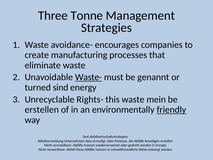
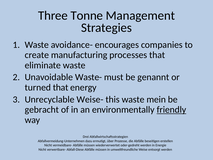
Waste- underline: present -> none (89, 77)
turned sind: sind -> that (61, 87)
Rights-: Rights- -> Weise- (90, 99)
erstellen: erstellen -> gebracht (42, 109)
